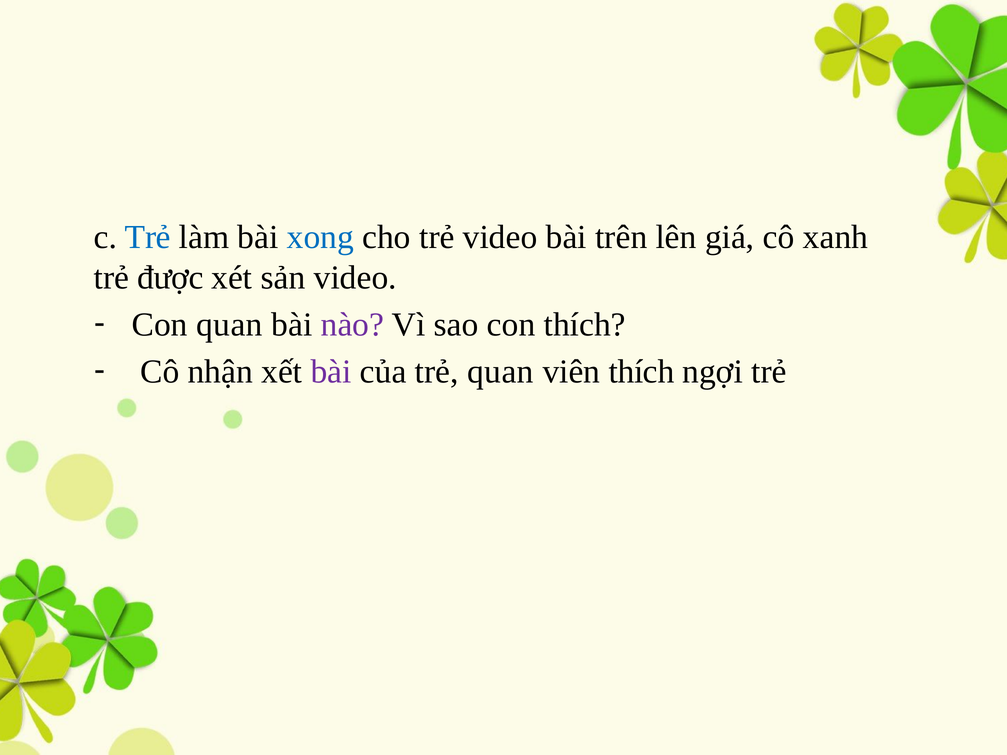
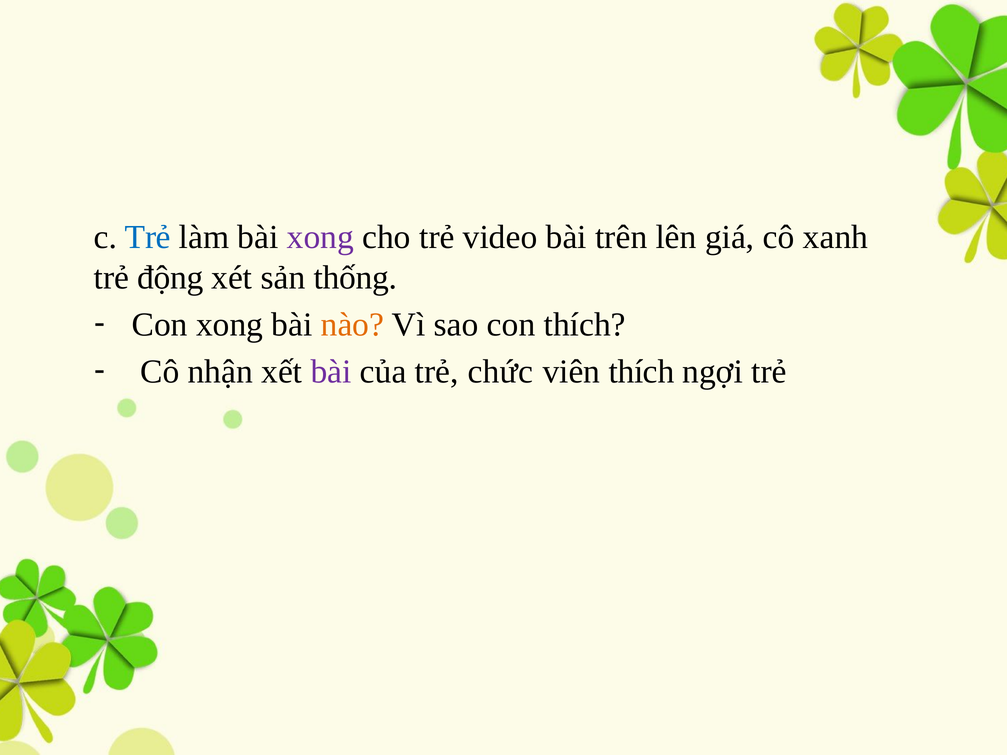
xong colour: blue -> purple (320, 237)
được: được -> động (170, 278)
sản video: video -> thống (355, 278)
Con quan: quan -> xong (230, 325)
nào colour: purple -> orange (352, 325)
trẻ quan: quan -> chức (500, 372)
